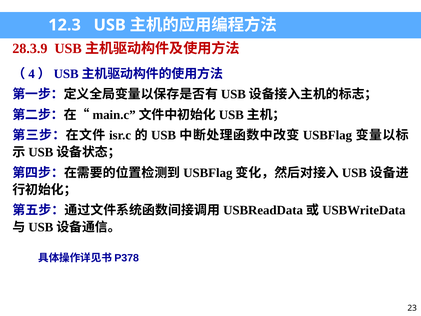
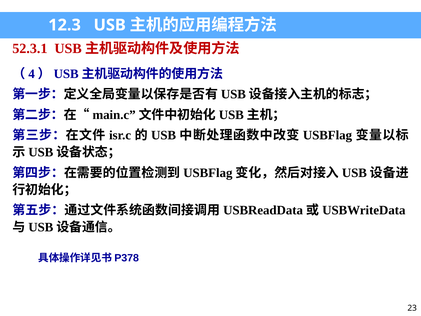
28.3.9: 28.3.9 -> 52.3.1 (30, 49)
